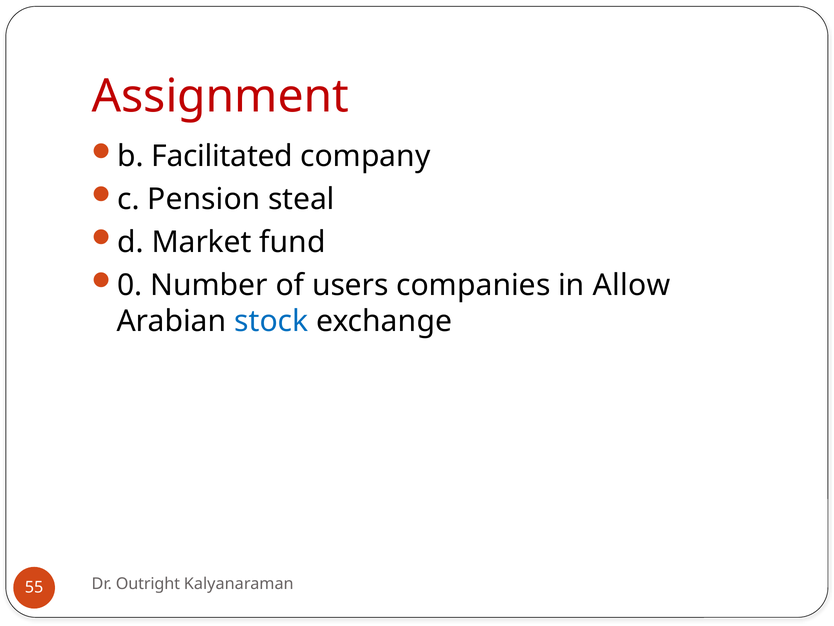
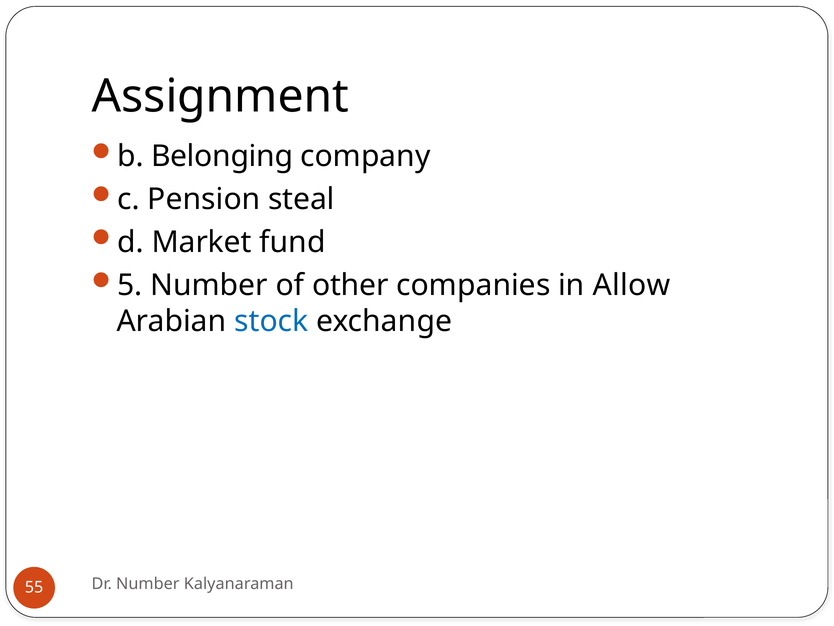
Assignment colour: red -> black (220, 96)
Facilitated: Facilitated -> Belonging (222, 156)
0: 0 -> 5 (130, 285)
users: users -> other (350, 285)
Dr Outright: Outright -> Number (148, 584)
